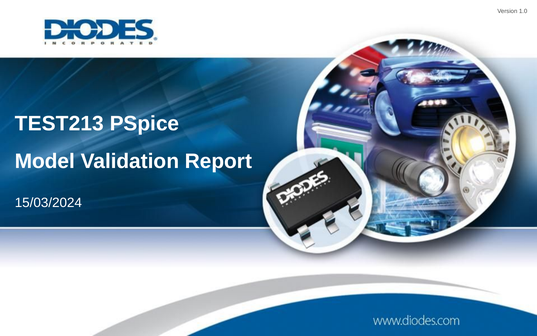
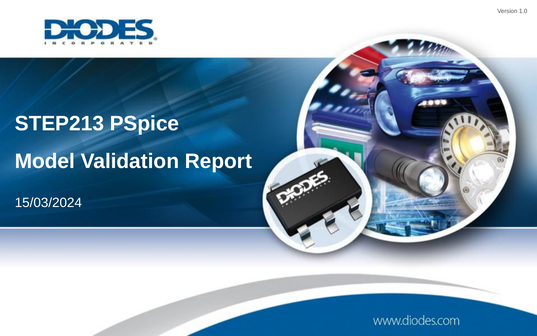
TEST213: TEST213 -> STEP213 (59, 124)
